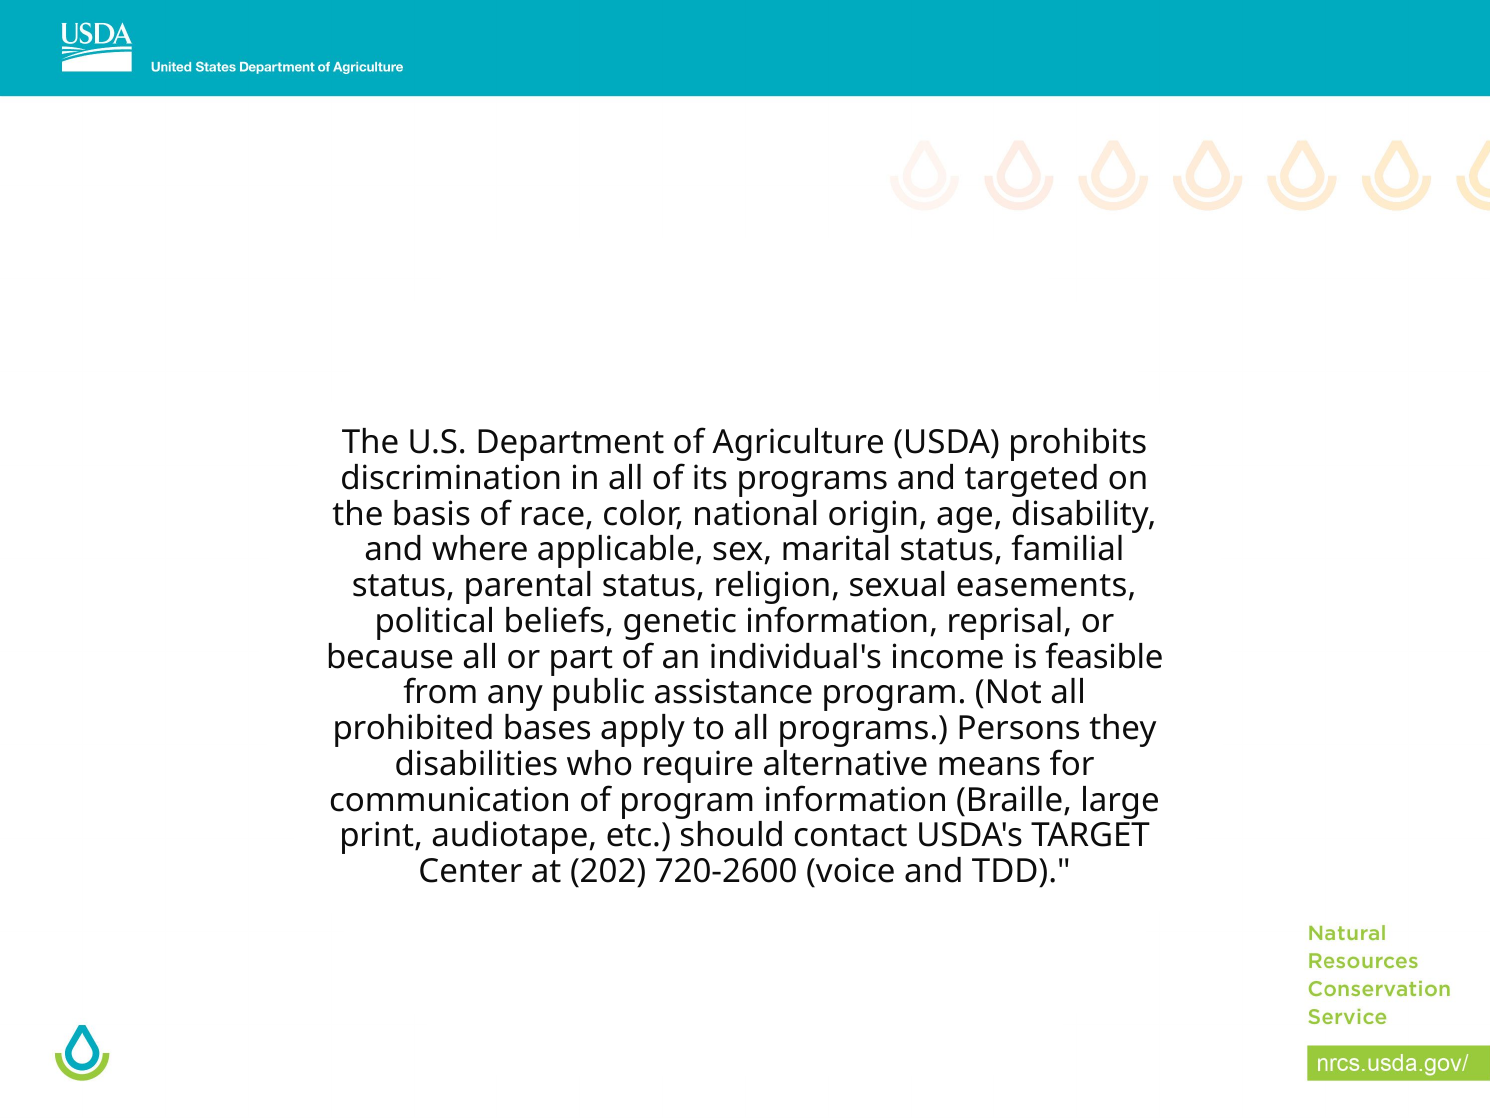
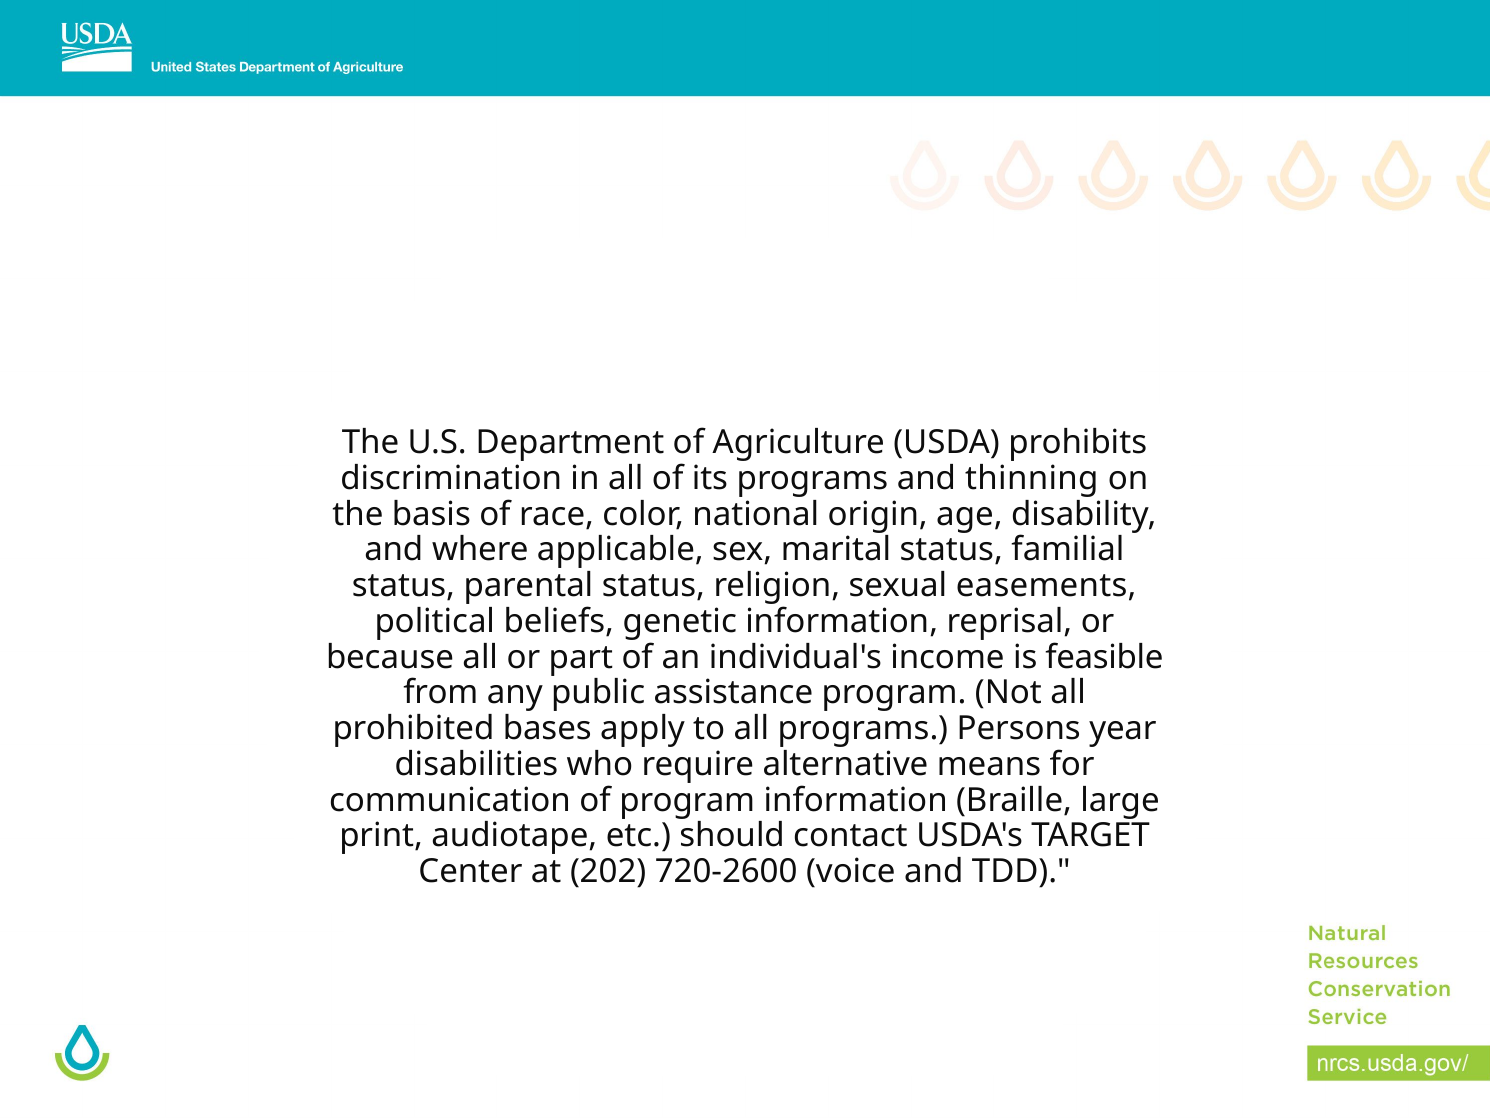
targeted: targeted -> thinning (1032, 478)
they: they -> year (1123, 728)
